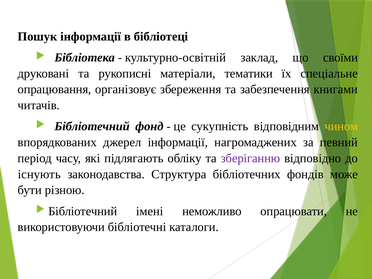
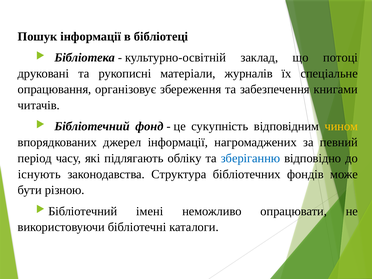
своїми: своїми -> потоці (341, 58)
тематики: тематики -> журналів (249, 73)
зберіганню colour: purple -> blue (251, 158)
